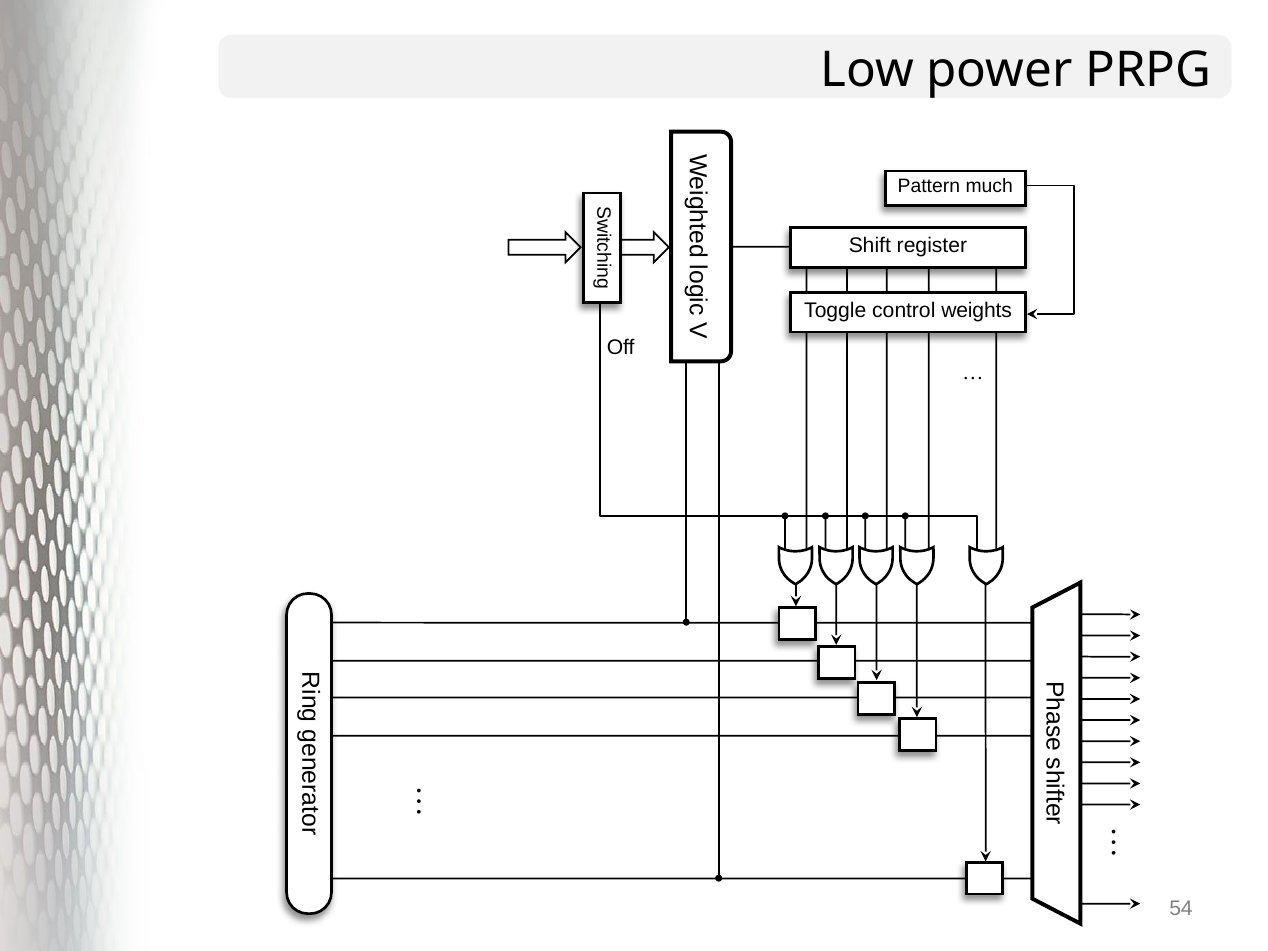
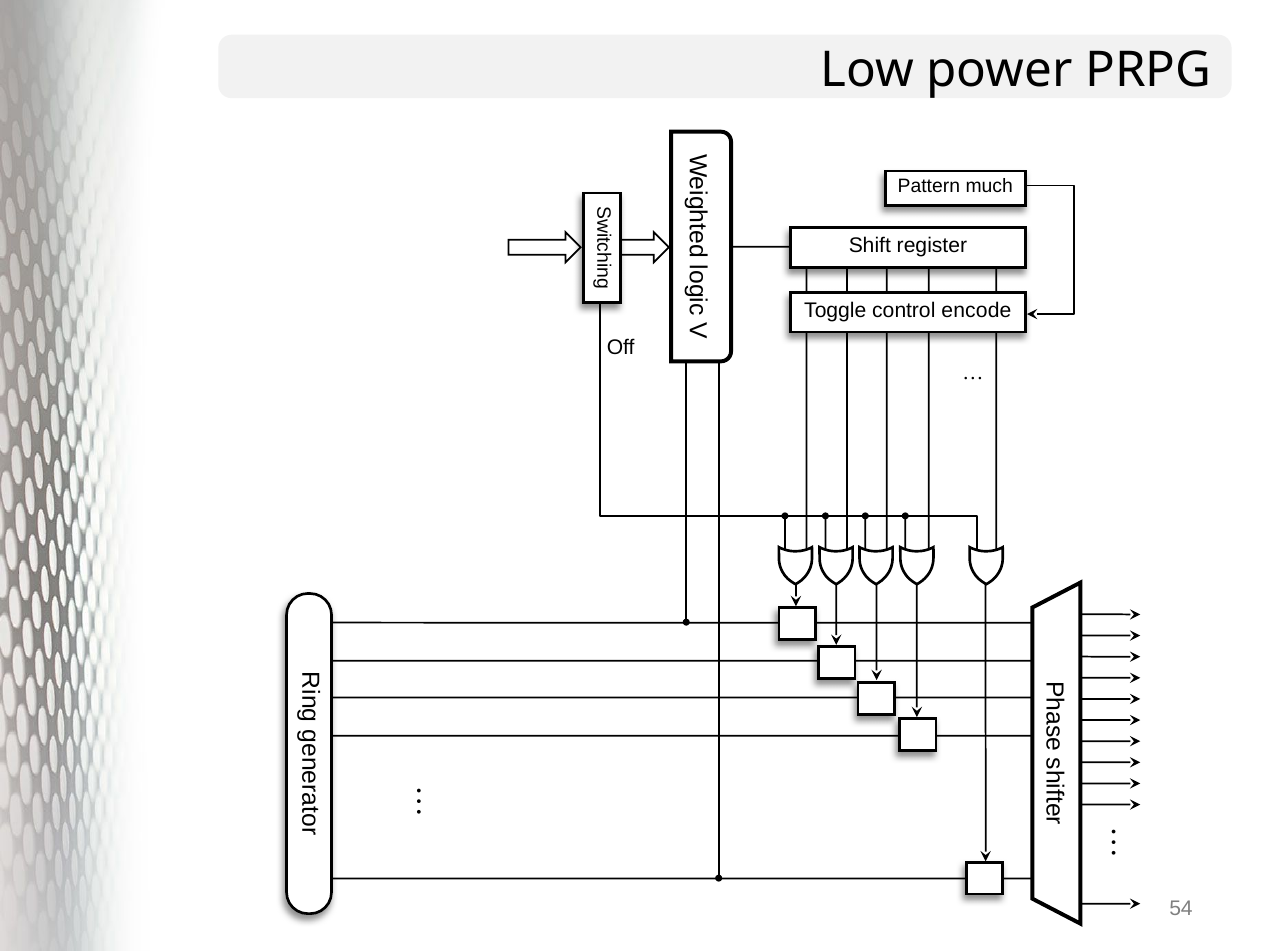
weights: weights -> encode (976, 310)
